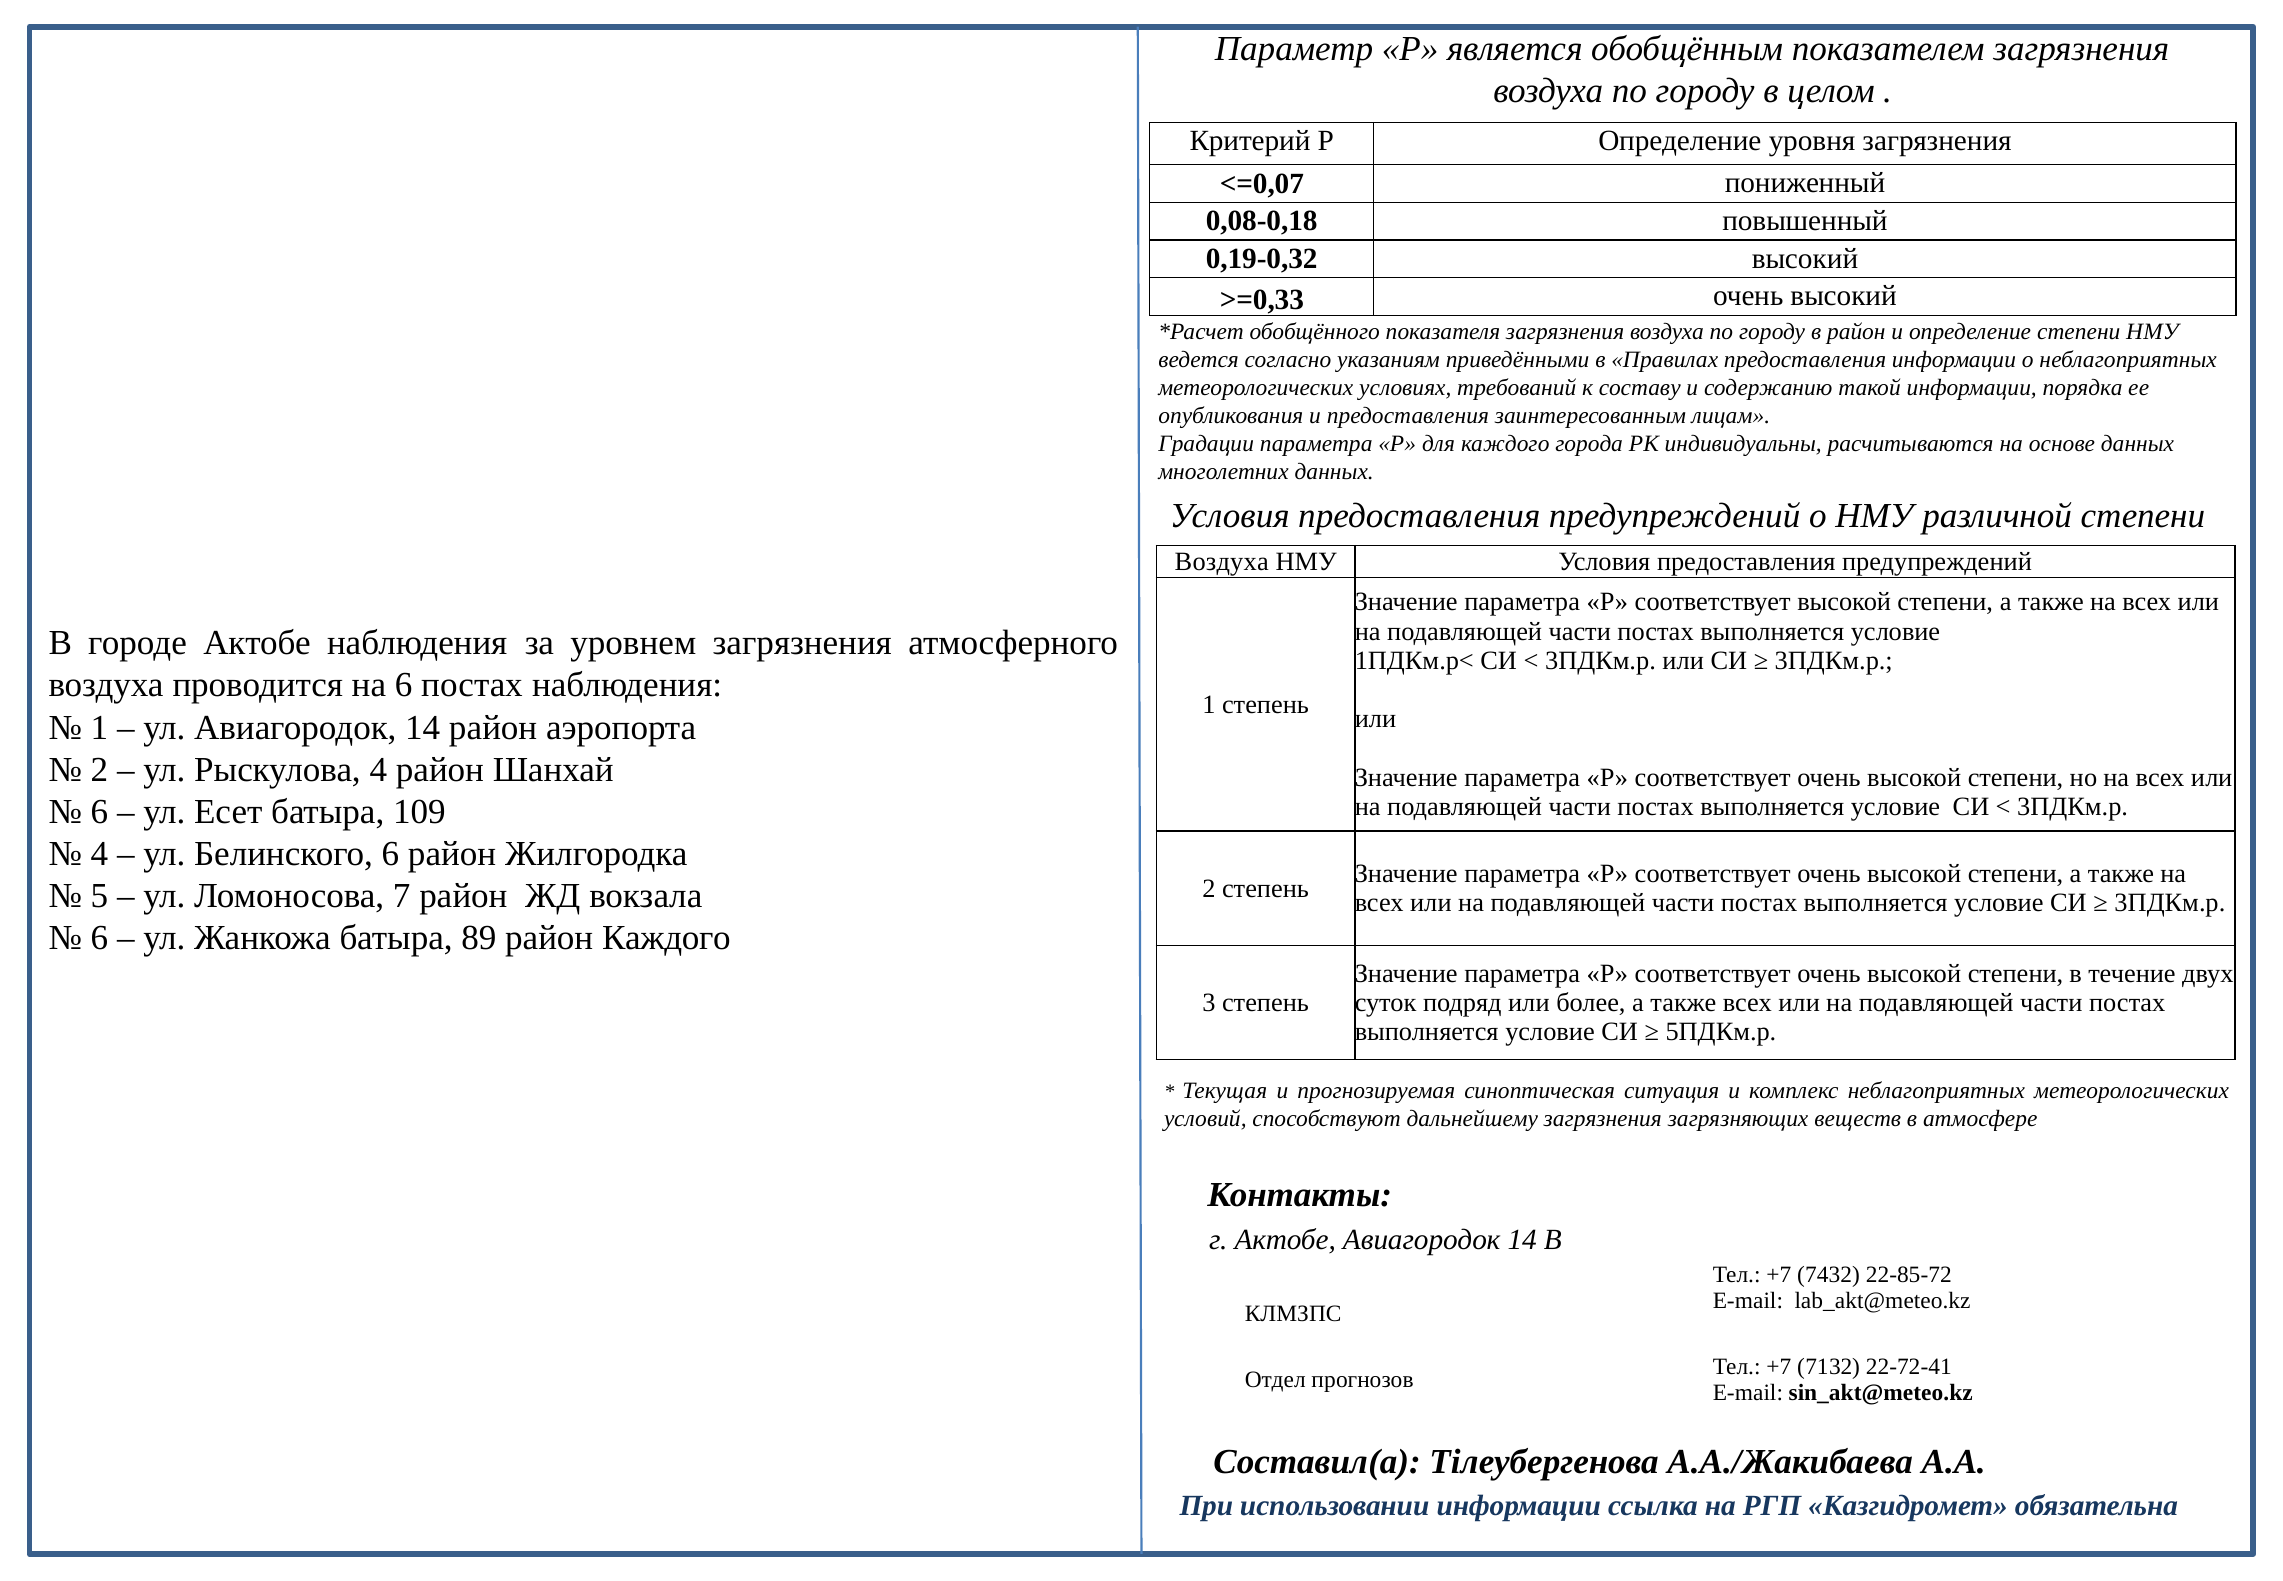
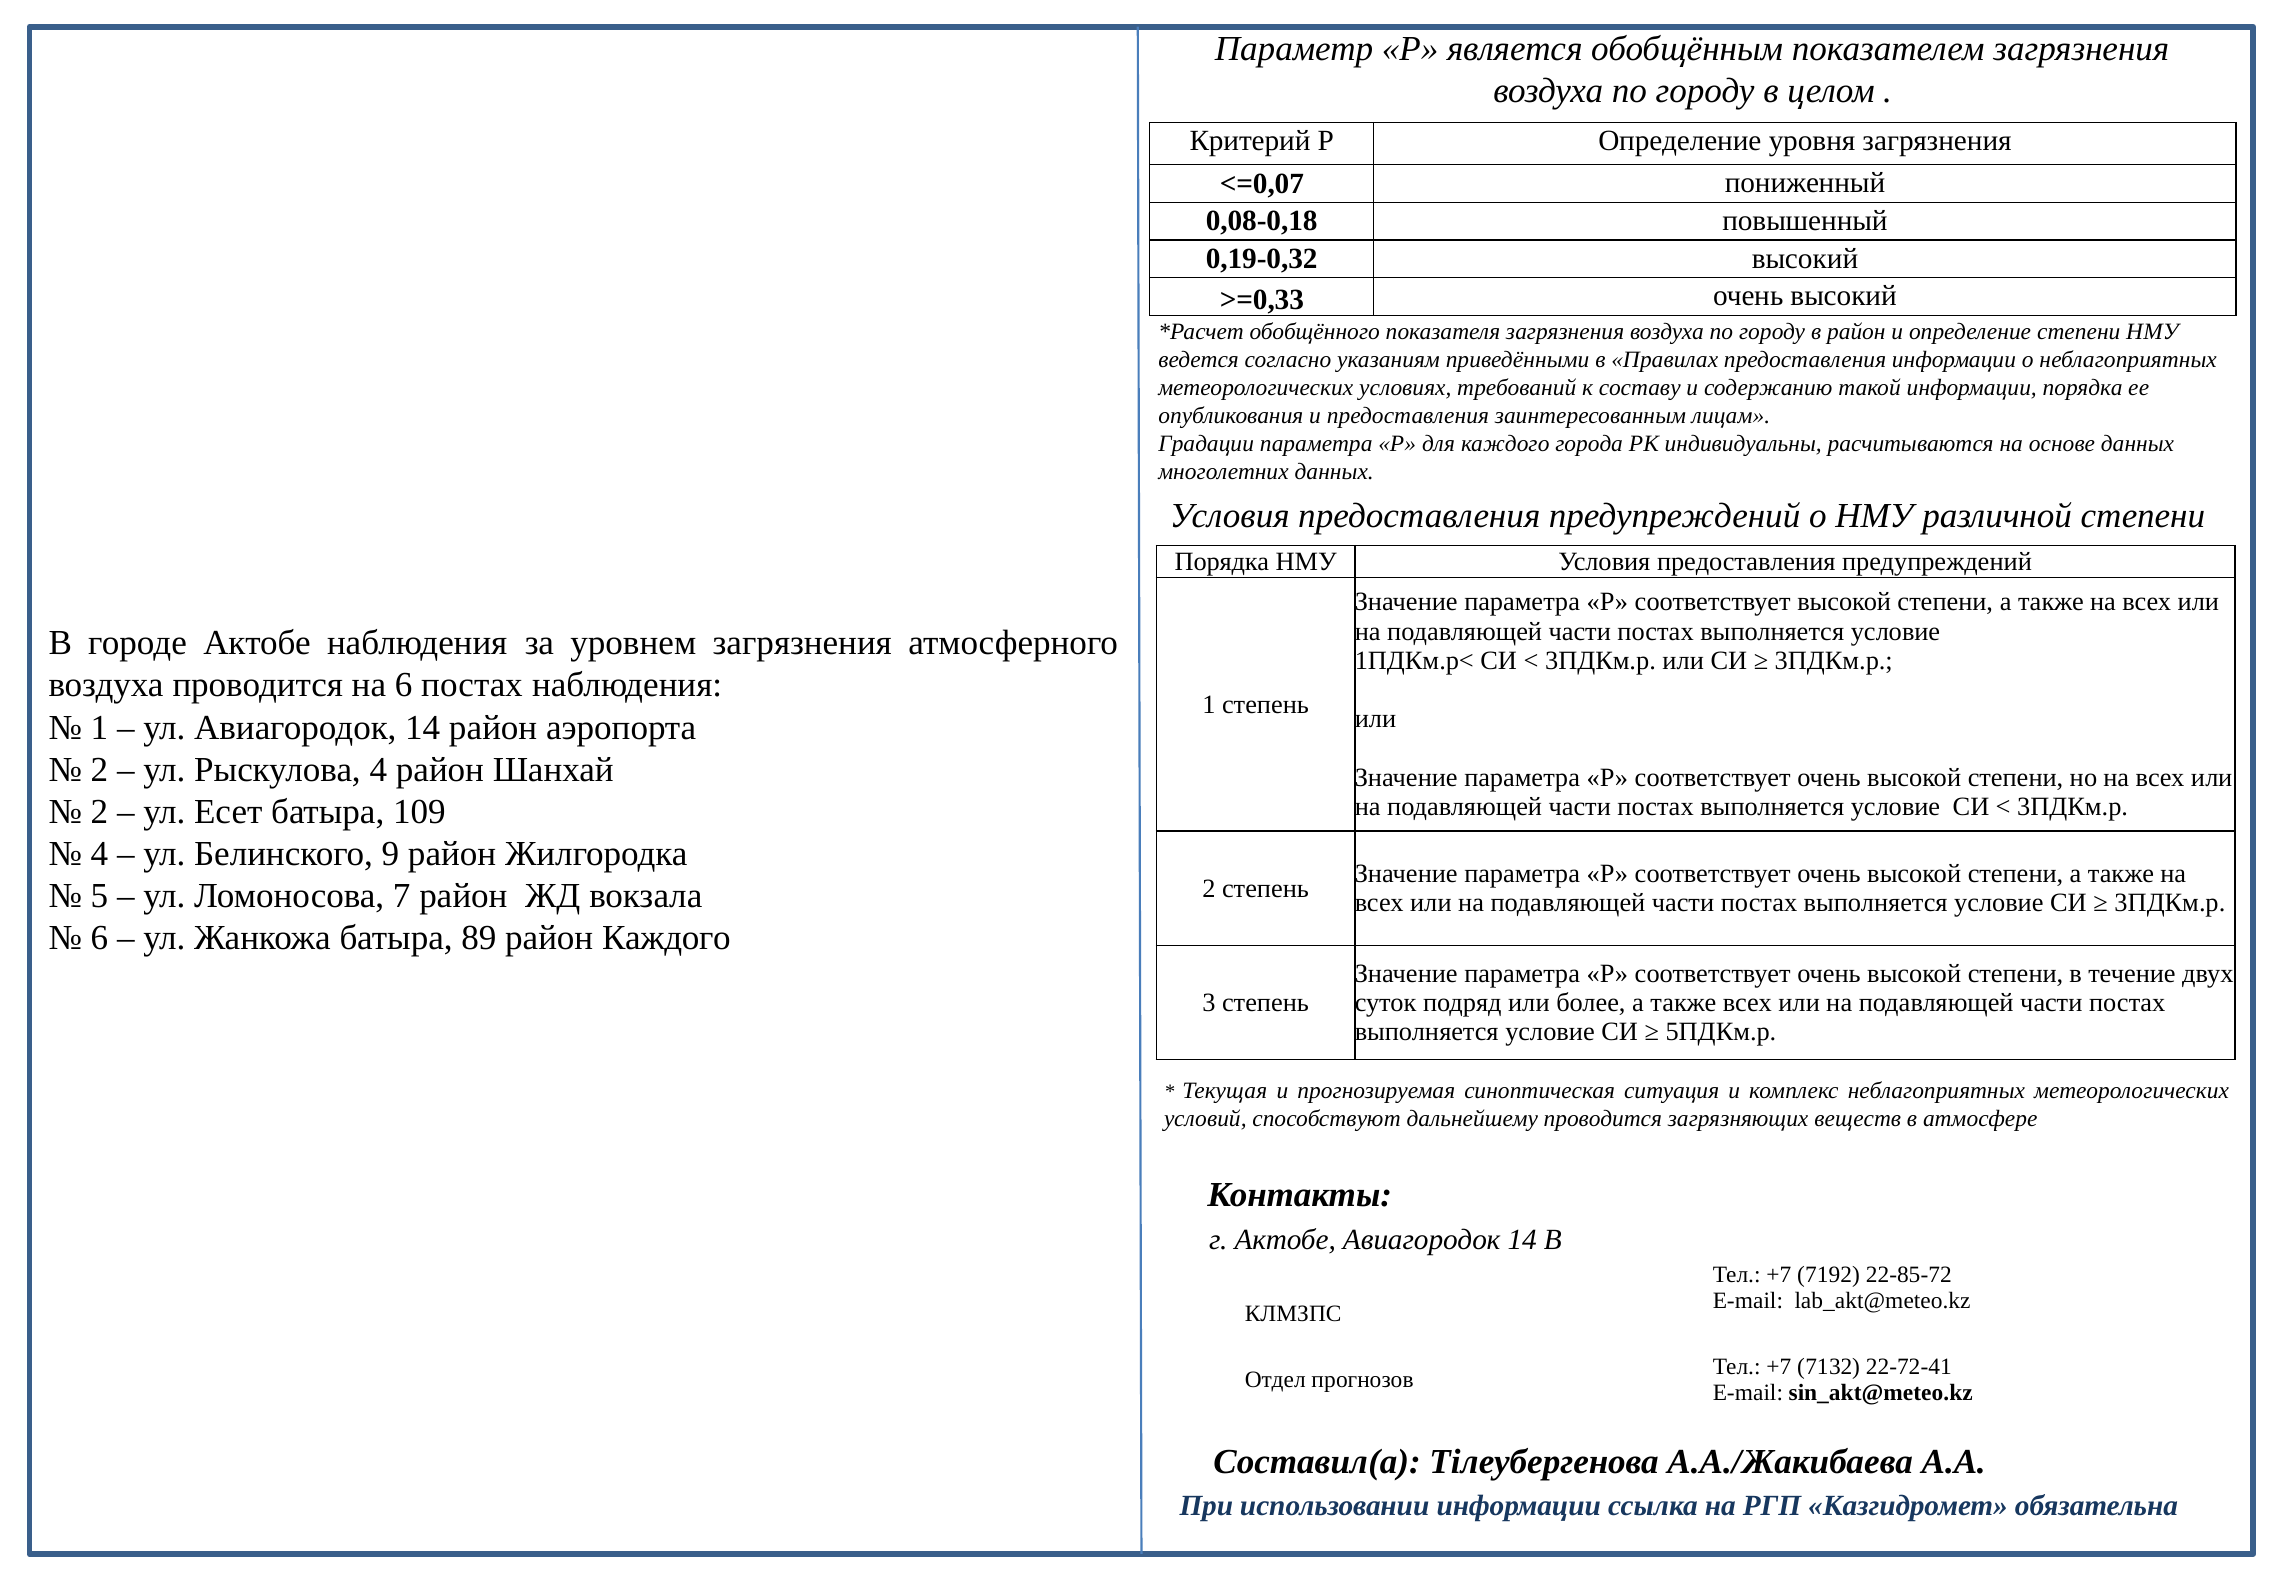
Воздуха: Воздуха -> Порядка (1222, 561)
6: 6 -> 2 (99, 812)
Белинского 6: 6 -> 9 (390, 854)
дальнейшему загрязнения: загрязнения -> проводится (1603, 1119)
7432: 7432 -> 7192 (1829, 1275)
